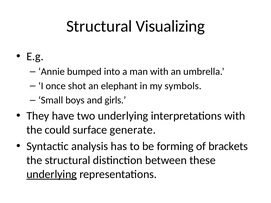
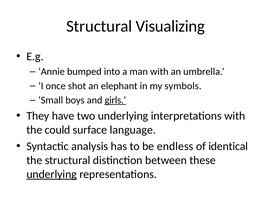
girls underline: none -> present (115, 100)
generate: generate -> language (133, 130)
forming: forming -> endless (175, 146)
brackets: brackets -> identical (228, 146)
